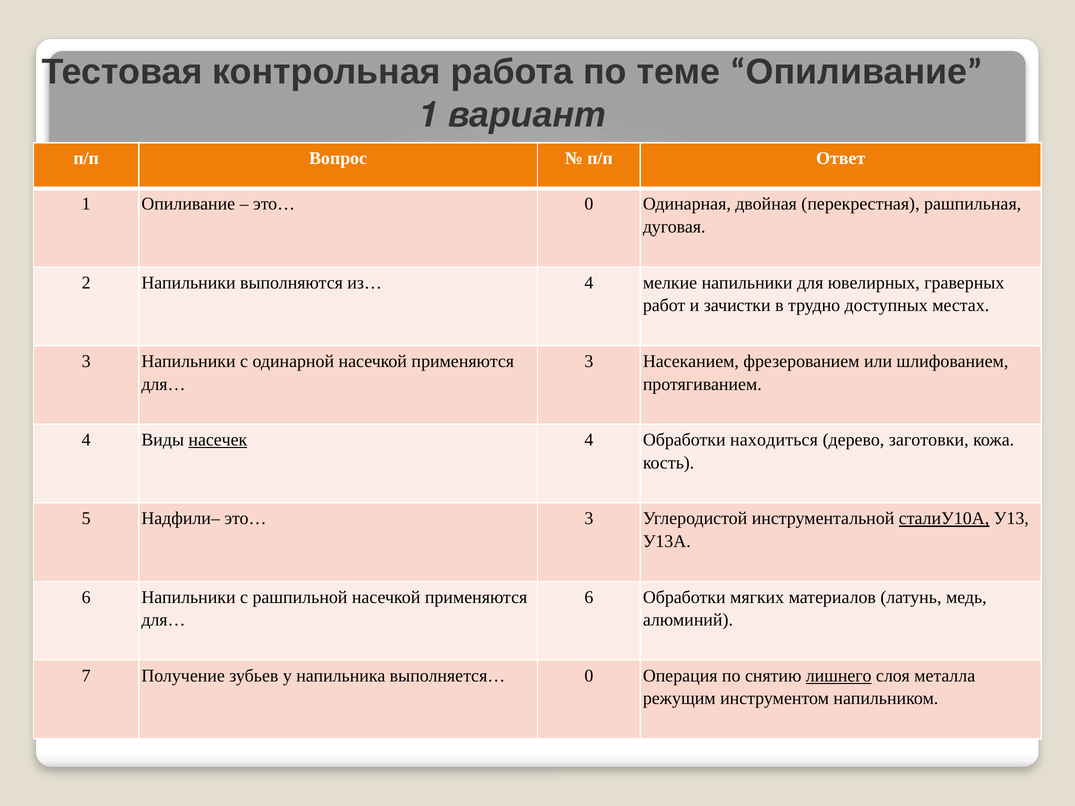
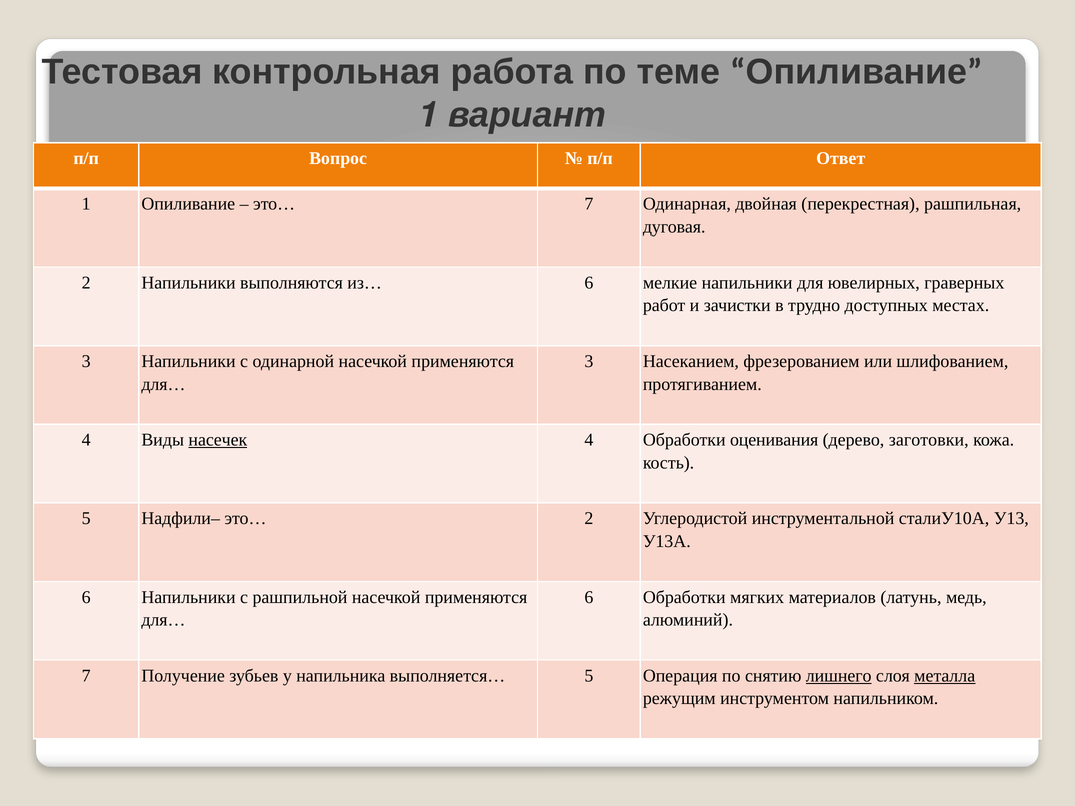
это… 0: 0 -> 7 (589, 204)
из… 4: 4 -> 6 (589, 283)
находиться: находиться -> оценивания (774, 440)
это… 3: 3 -> 2 (589, 519)
сталиУ10А underline: present -> none (944, 519)
выполняется… 0: 0 -> 5 (589, 676)
металла underline: none -> present (945, 676)
